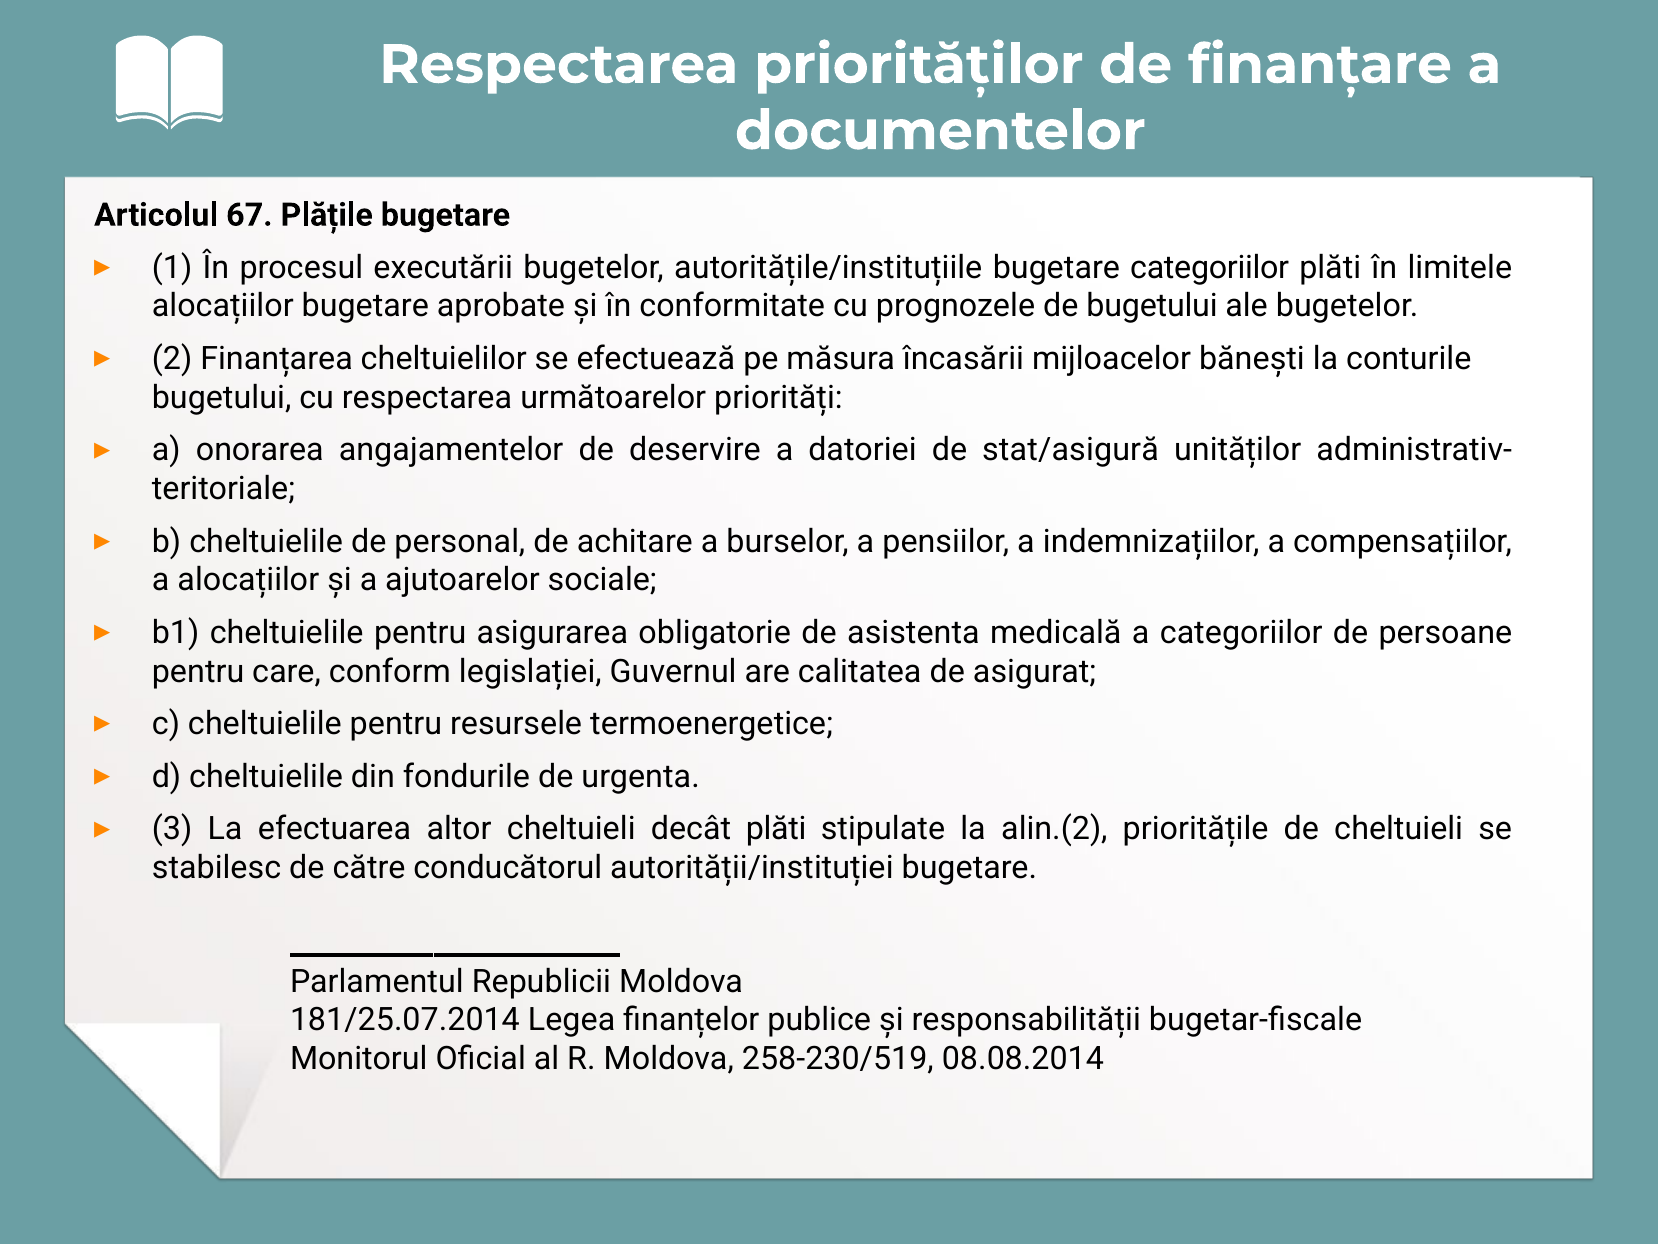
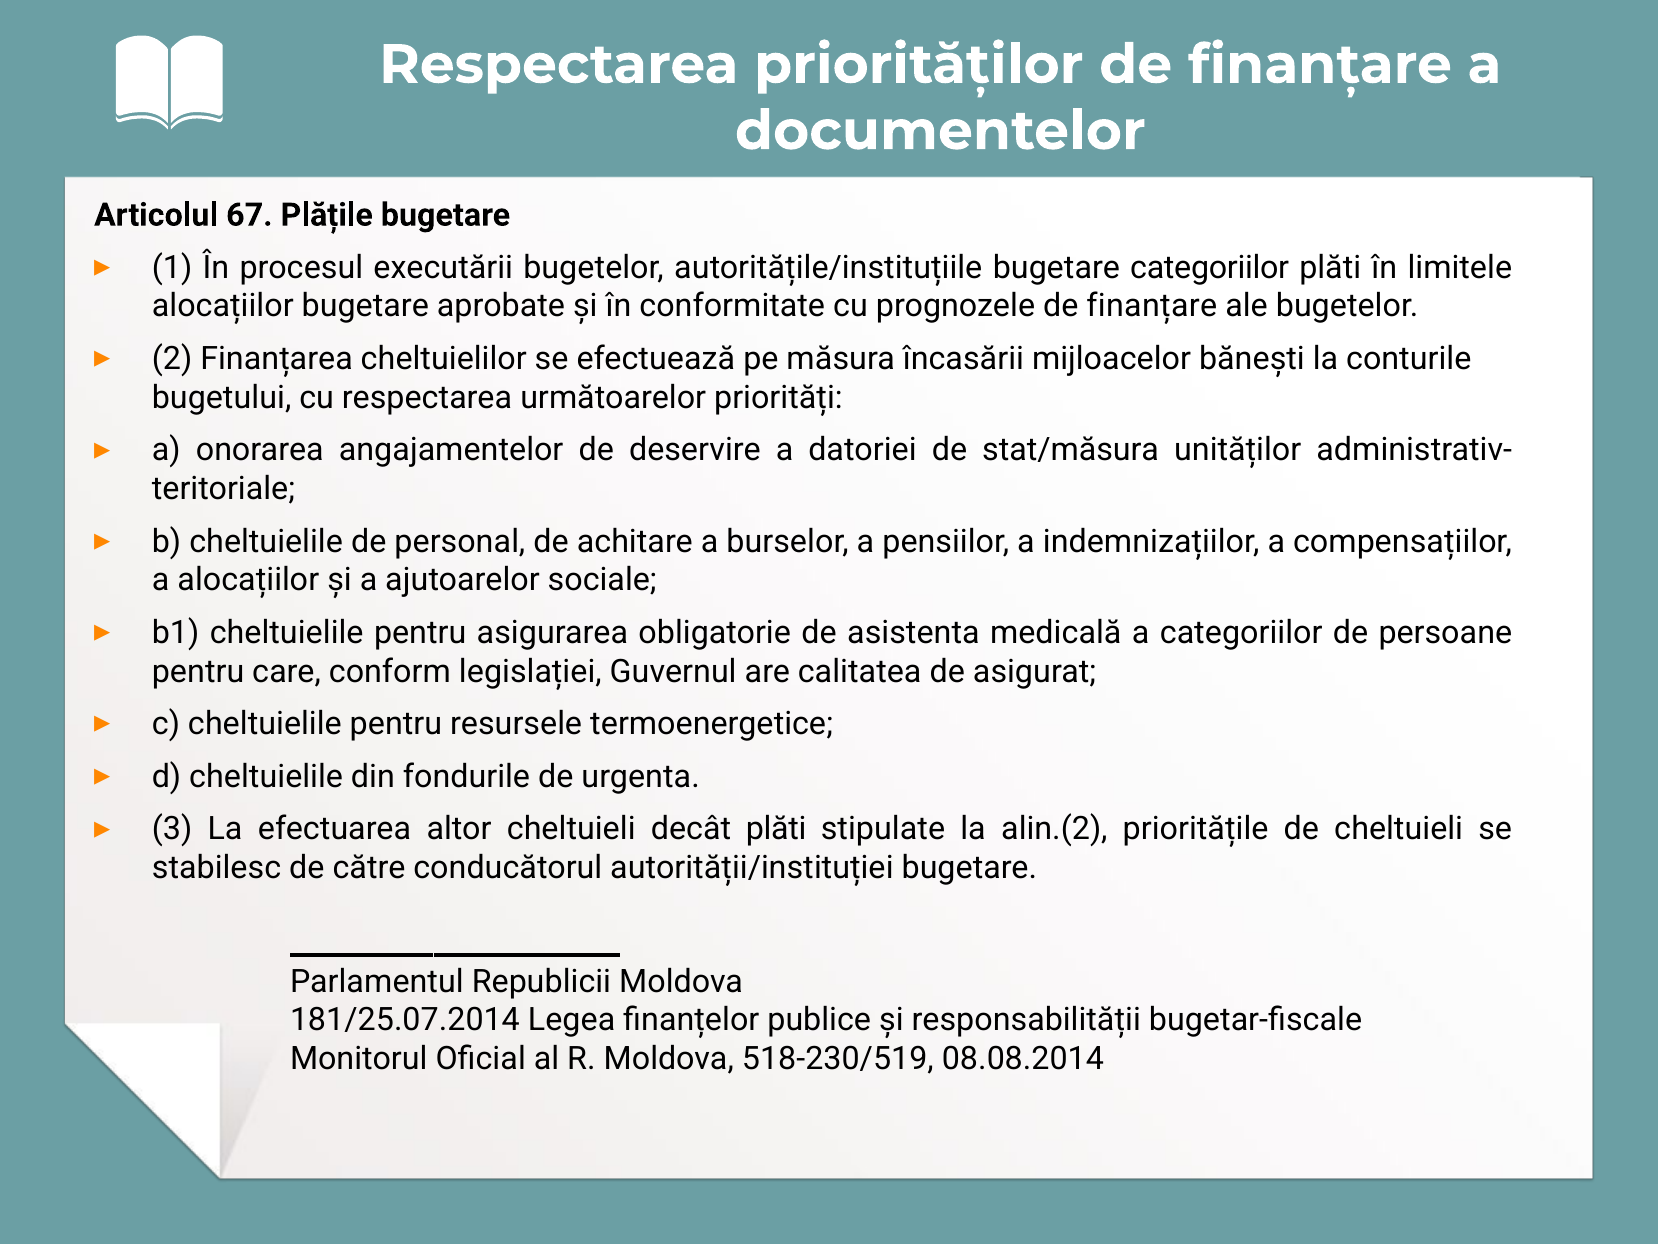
prognozele de bugetului: bugetului -> finanțare (1152, 306)
stat/asigură: stat/asigură -> stat/măsura (1071, 450)
258-230/519: 258-230/519 -> 518-230/519 (838, 1058)
